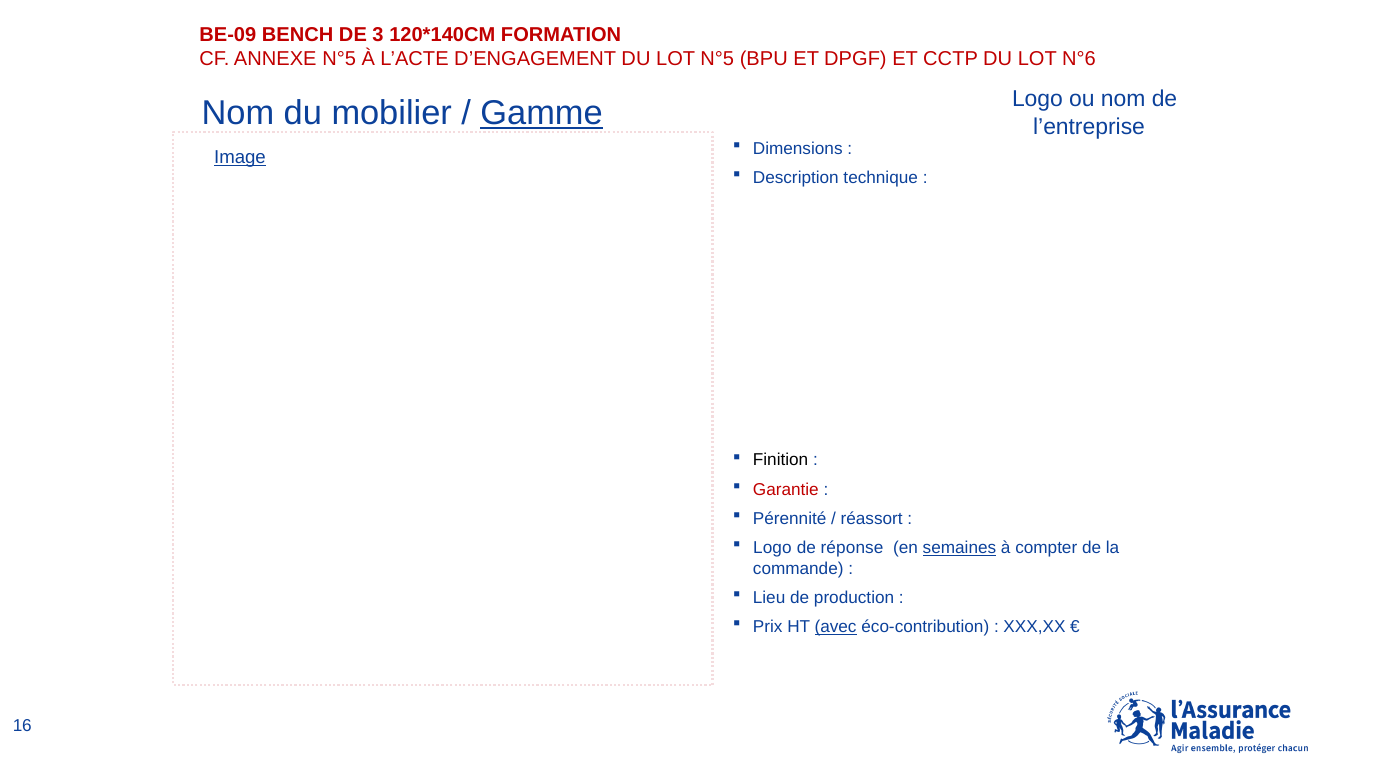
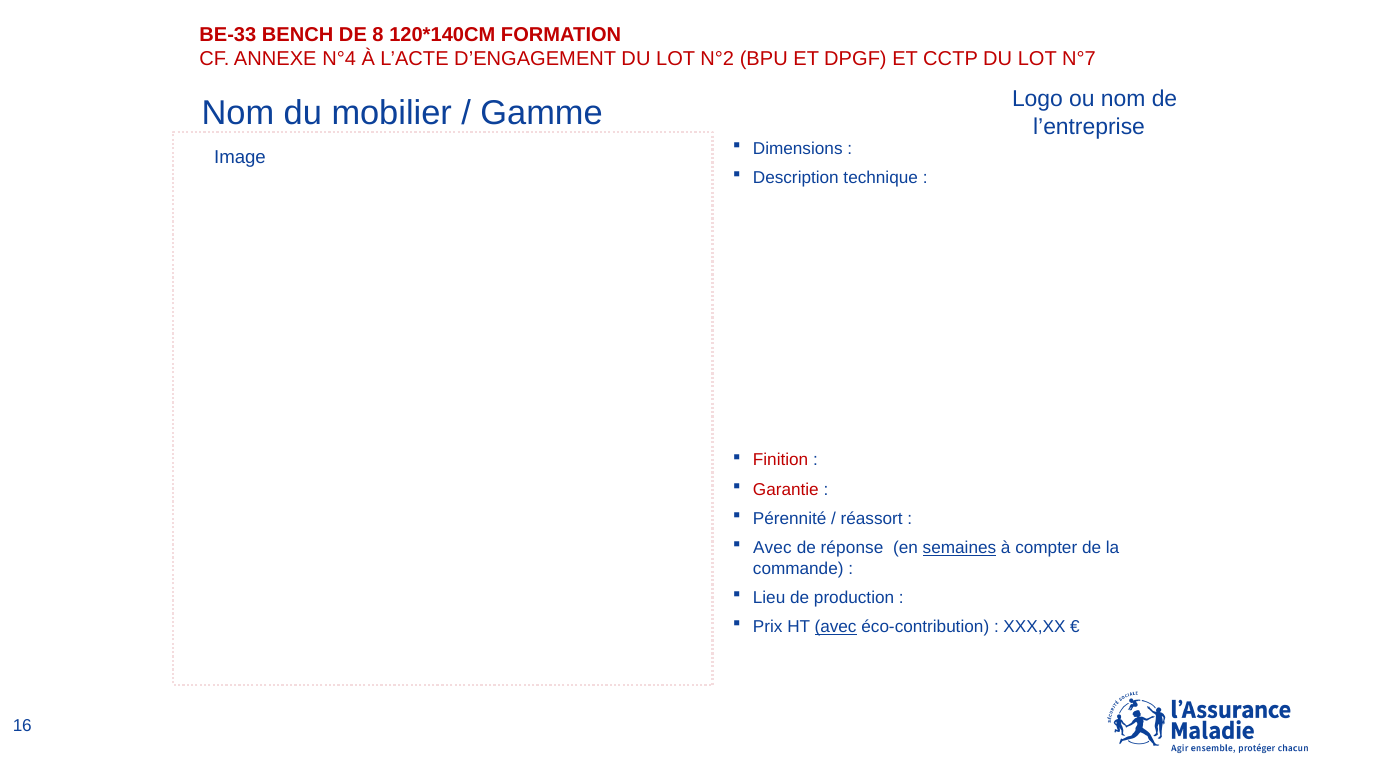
BE-09: BE-09 -> BE-33 (228, 35)
3: 3 -> 8 (378, 35)
ANNEXE N°5: N°5 -> N°4 (339, 59)
LOT N°5: N°5 -> N°2 (717, 59)
N°6: N°6 -> N°7 (1079, 59)
Gamme underline: present -> none (542, 114)
Image underline: present -> none (240, 157)
Finition colour: black -> red (781, 460)
Logo: Logo -> Avec (772, 548)
